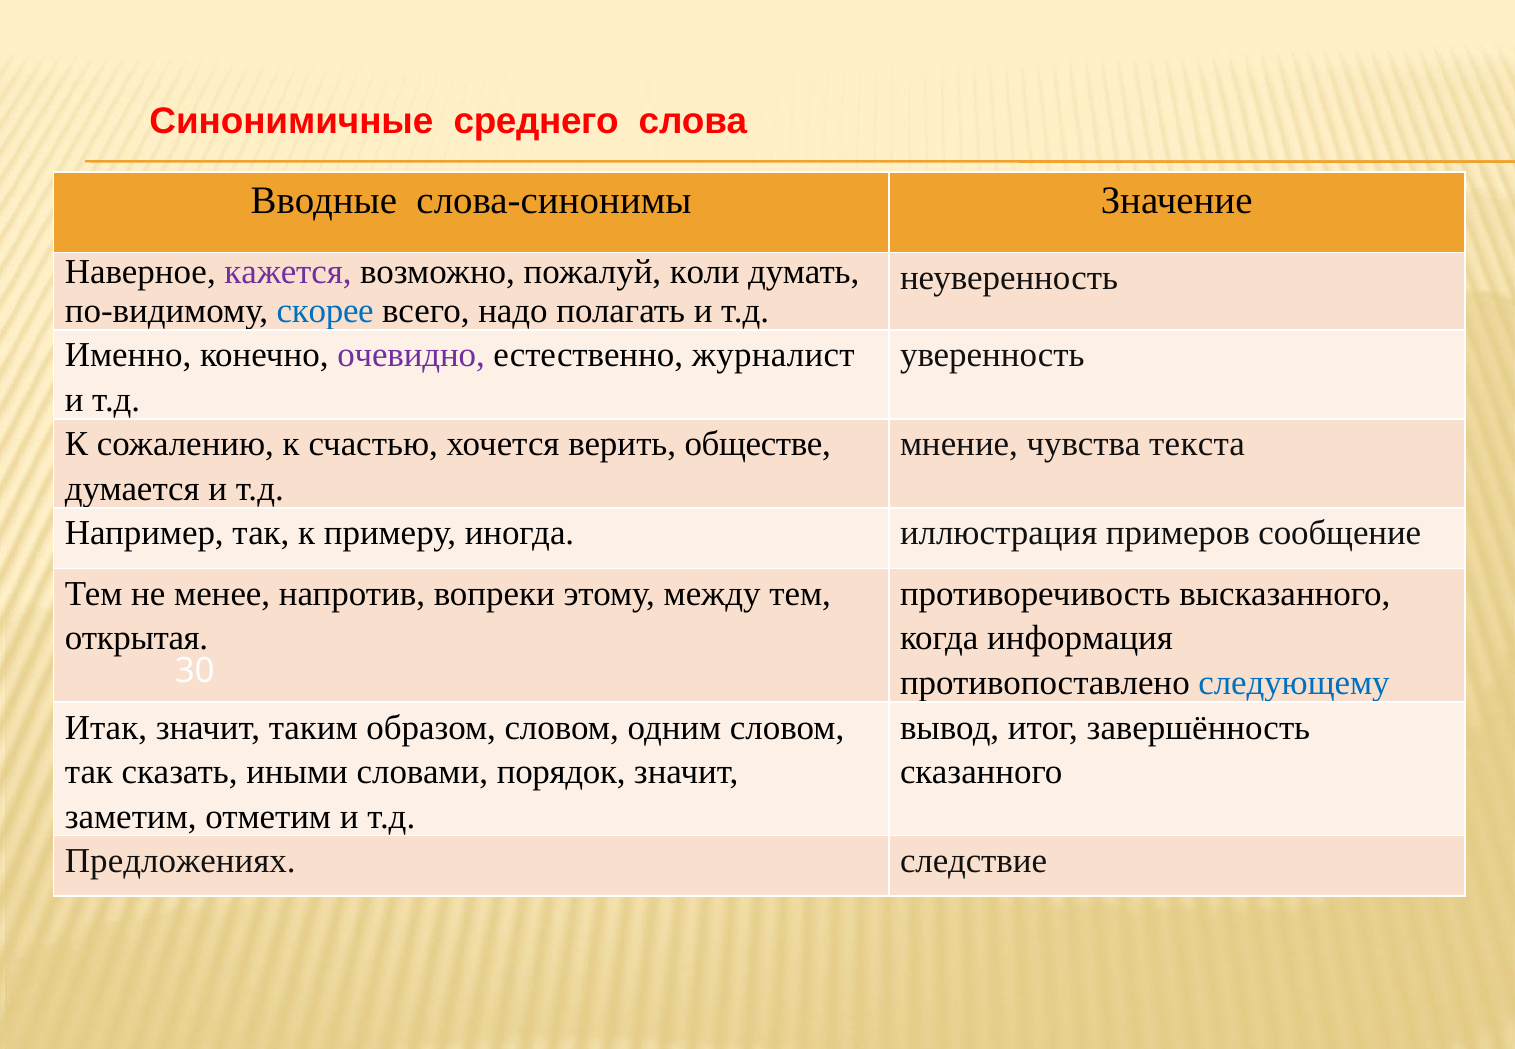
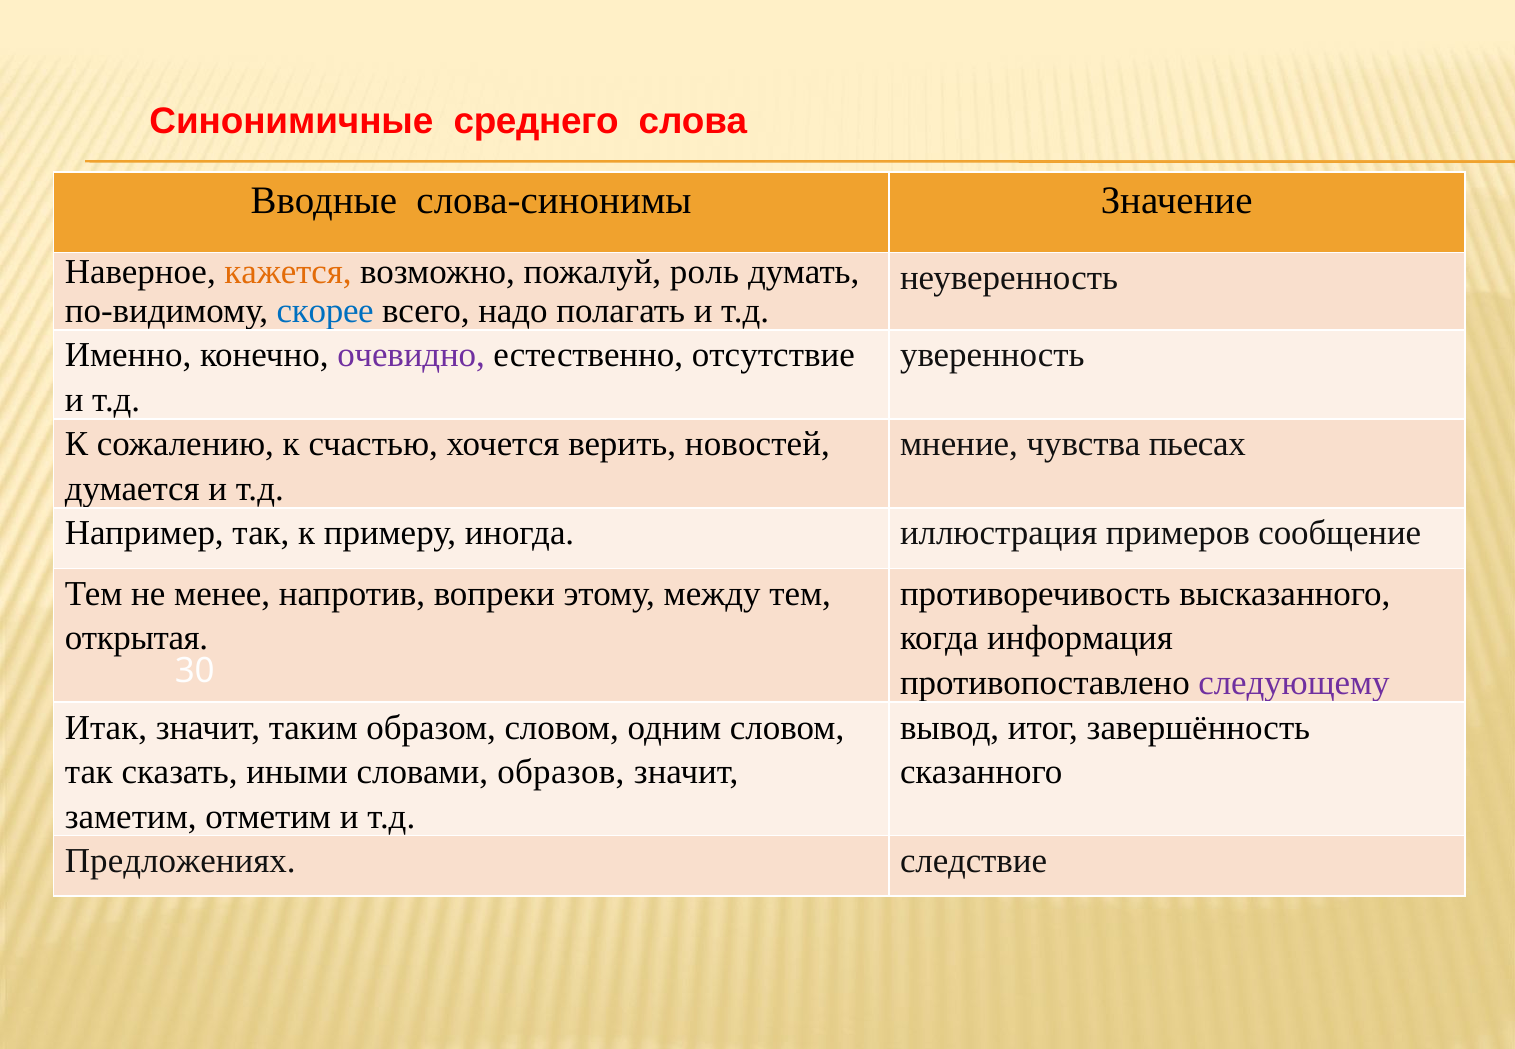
кажется colour: purple -> orange (288, 272)
коли: коли -> роль (705, 272)
журналист: журналист -> отсутствие (773, 355)
обществе: обществе -> новостей (757, 444)
текста: текста -> пьесах (1197, 444)
следующему colour: blue -> purple (1294, 683)
порядок: порядок -> образов (561, 772)
